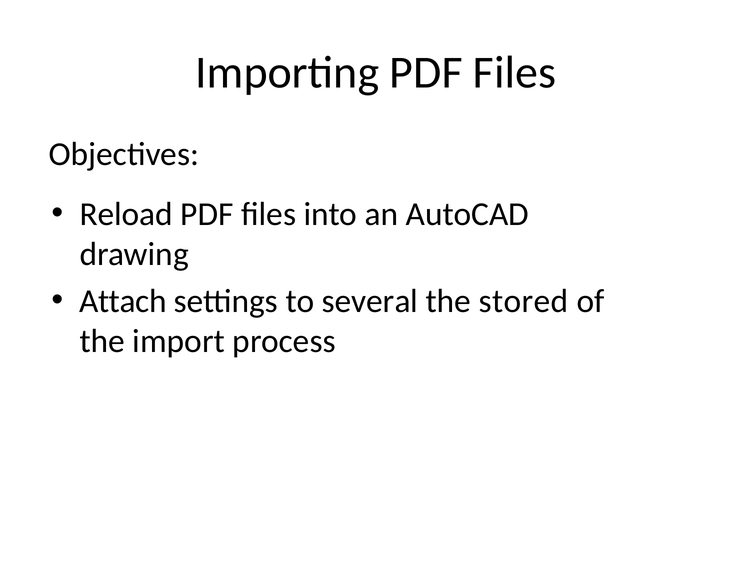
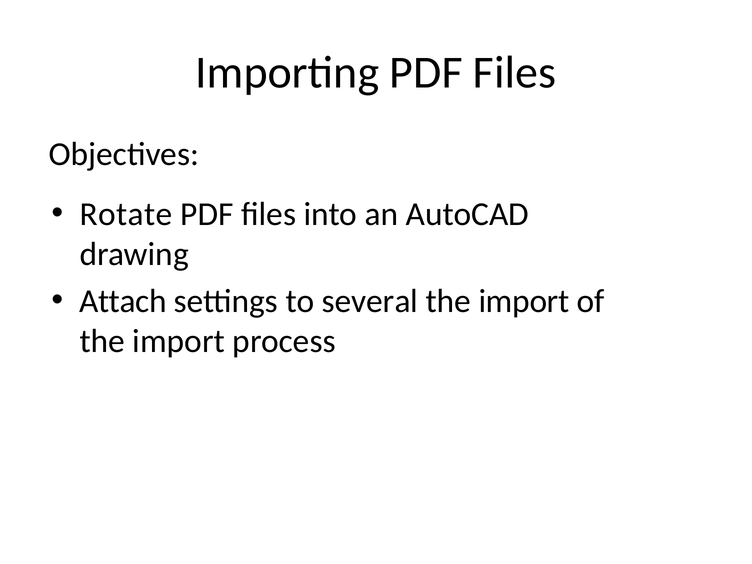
Reload: Reload -> Rotate (126, 214)
stored: stored -> import (524, 301)
